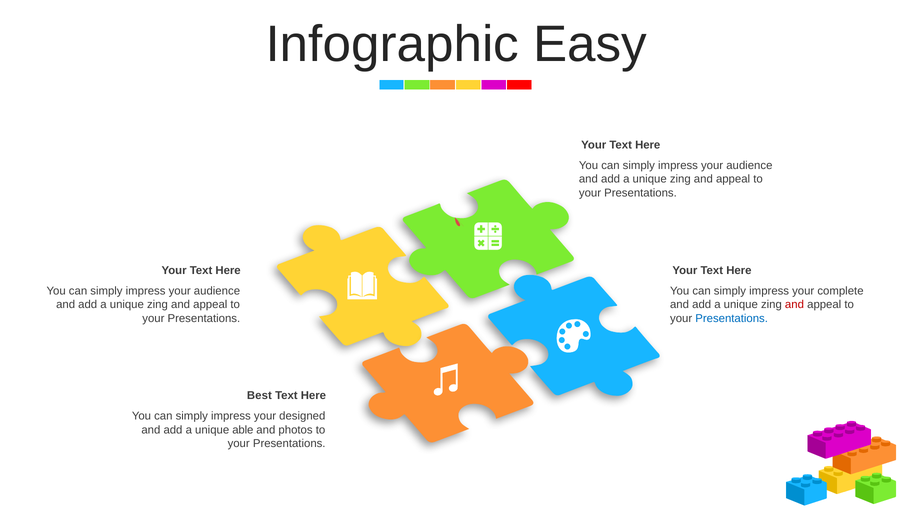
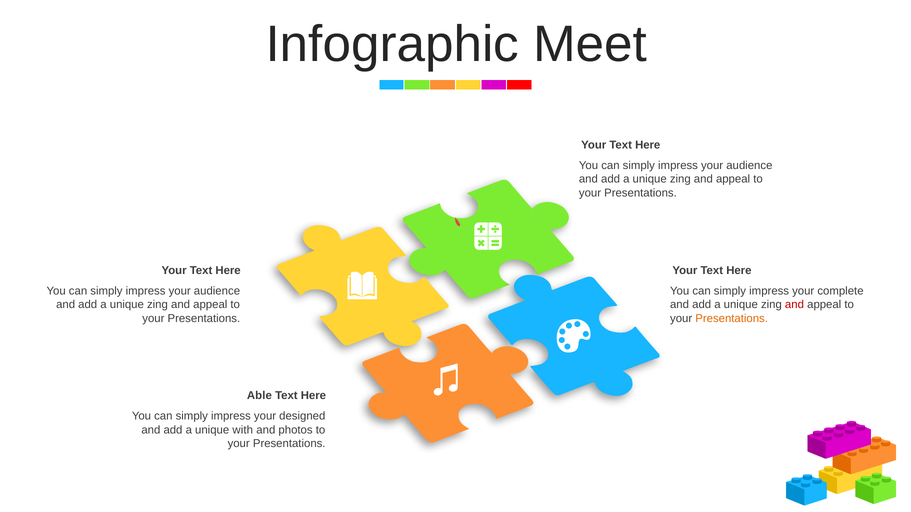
Easy: Easy -> Meet (590, 45)
Presentations colour: blue -> orange (732, 319)
Best: Best -> Able (259, 396)
able: able -> with (243, 430)
